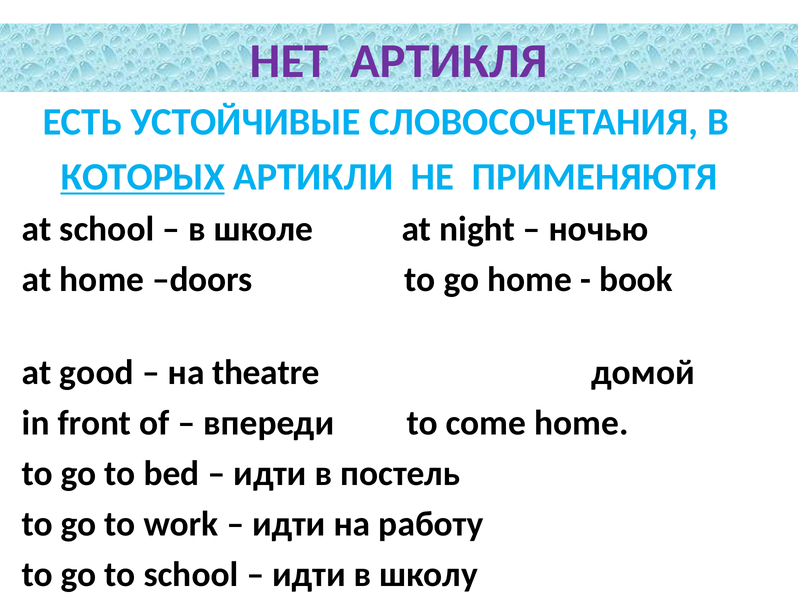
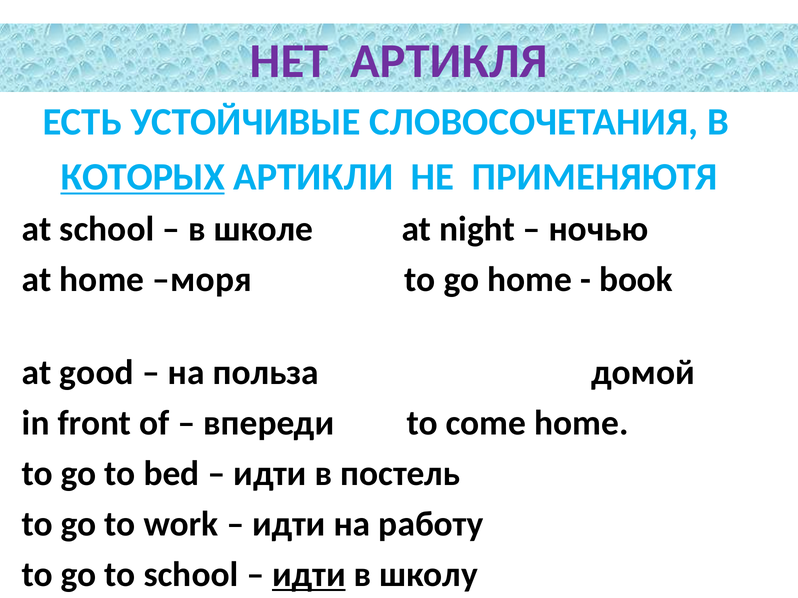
doors: doors -> моря (202, 280)
theatre: theatre -> польза (266, 373)
идти underline: none -> present (309, 575)
